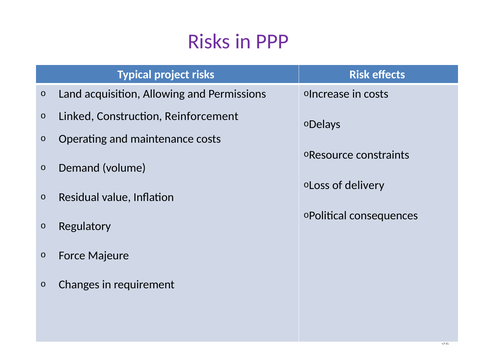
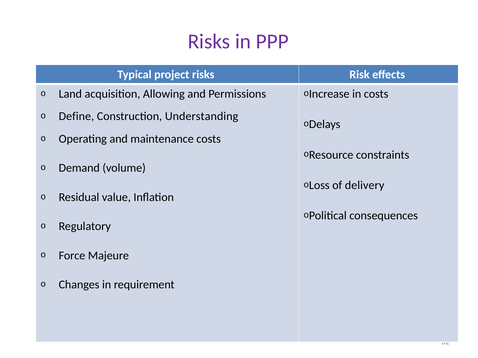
Linked: Linked -> Define (76, 116)
Reinforcement: Reinforcement -> Understanding (202, 116)
